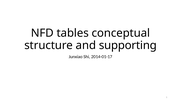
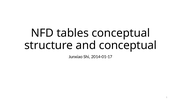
and supporting: supporting -> conceptual (128, 45)
